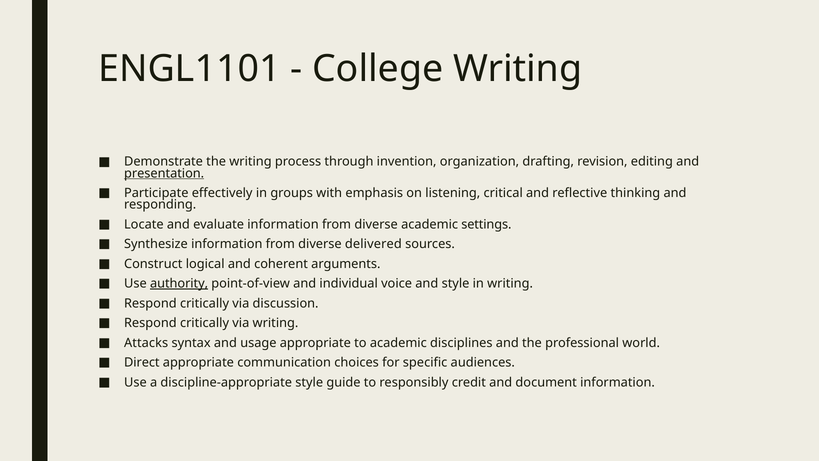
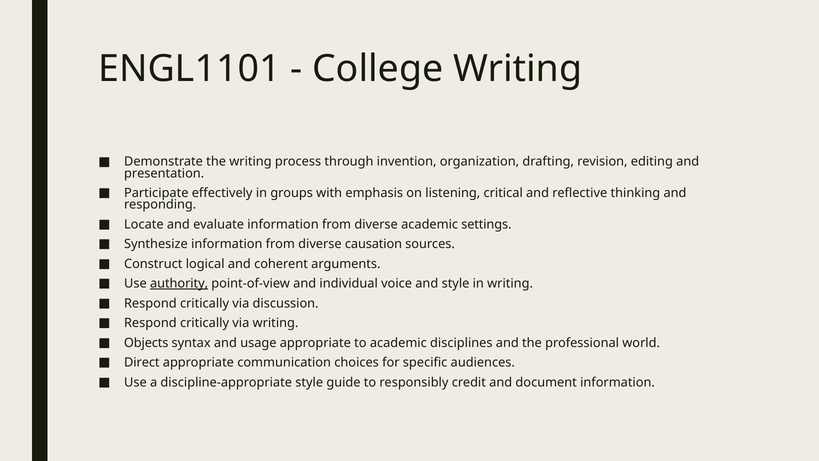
presentation underline: present -> none (164, 173)
delivered: delivered -> causation (373, 244)
Attacks: Attacks -> Objects (146, 343)
